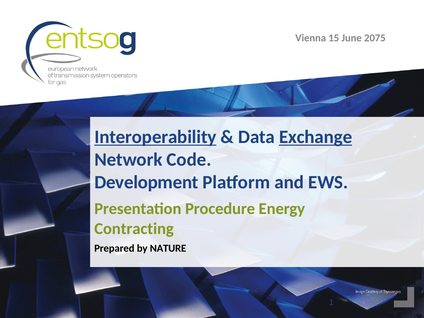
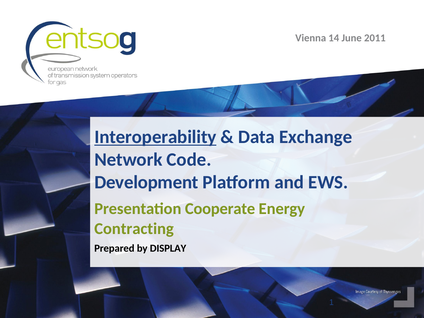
15: 15 -> 14 (334, 38)
2075: 2075 -> 2011 (375, 38)
Exchange underline: present -> none (316, 137)
Procedure: Procedure -> Cooperate (220, 209)
NATURE: NATURE -> DISPLAY (168, 248)
